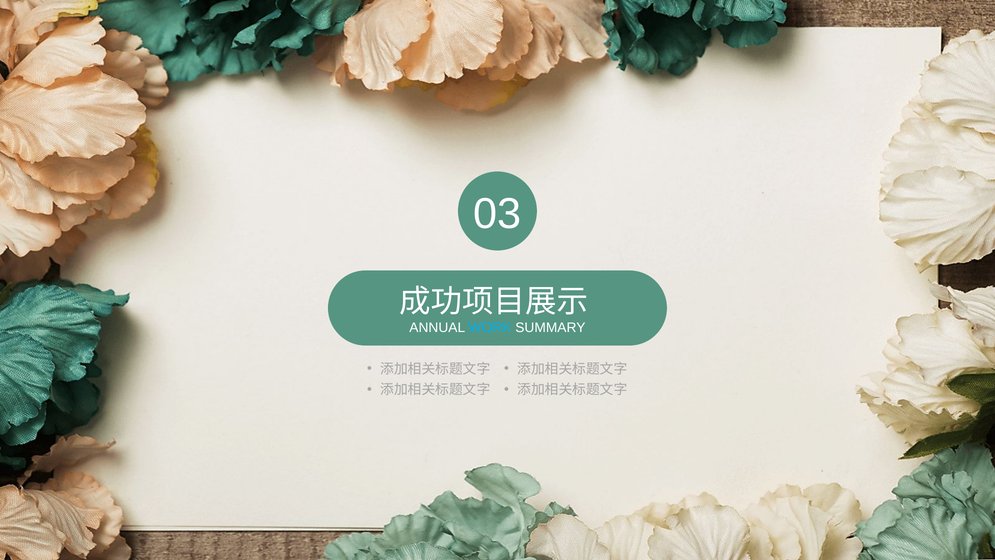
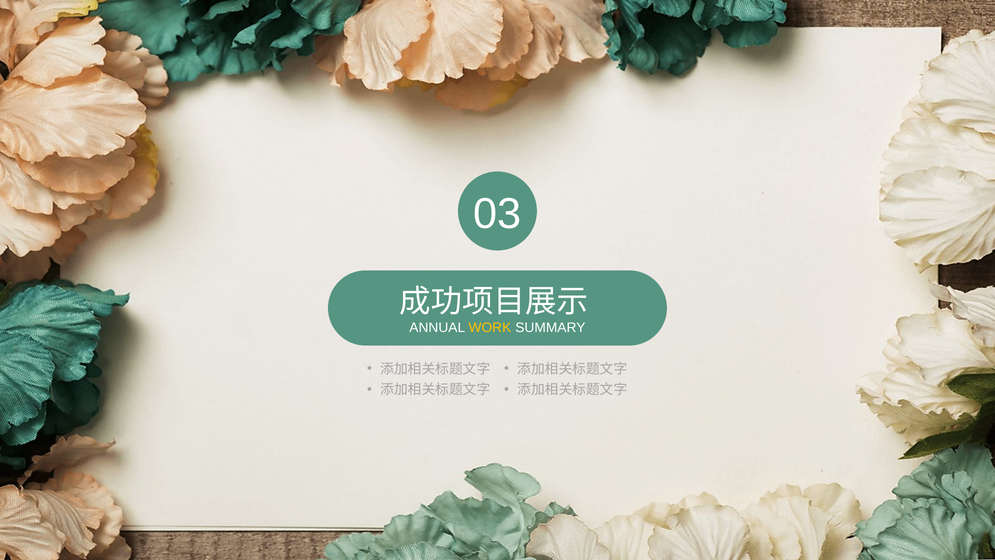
WORK colour: light blue -> yellow (490, 328)
